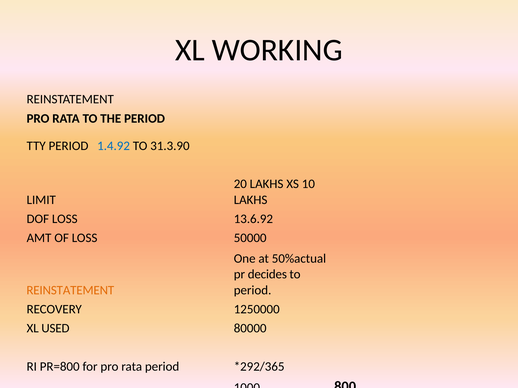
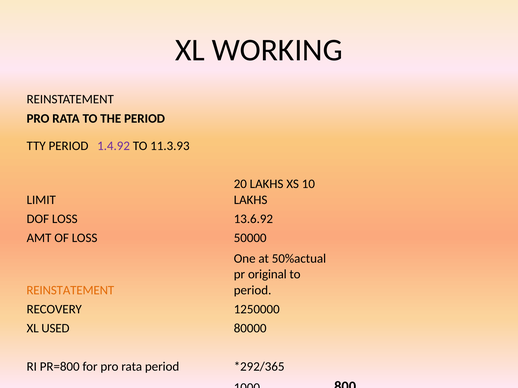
1.4.92 colour: blue -> purple (114, 146)
31.3.90: 31.3.90 -> 11.3.93 (170, 146)
decides: decides -> original (267, 275)
